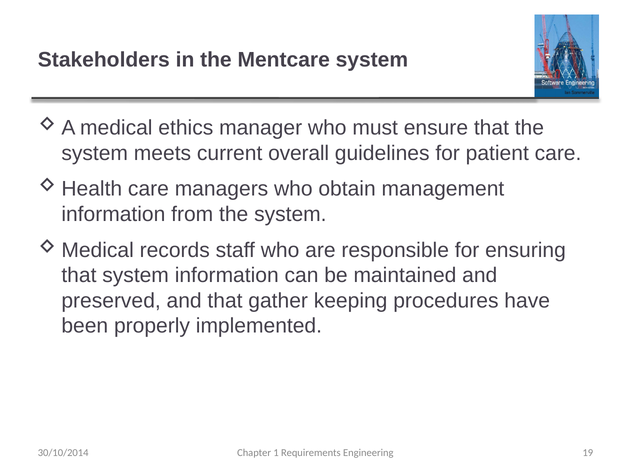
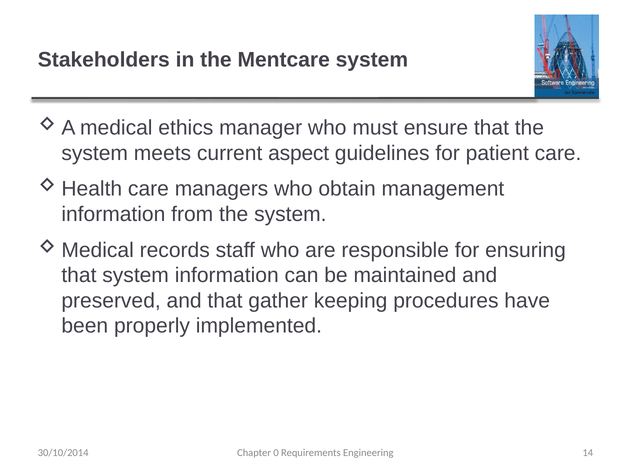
overall: overall -> aspect (299, 153)
1: 1 -> 0 (276, 452)
19: 19 -> 14 (588, 452)
